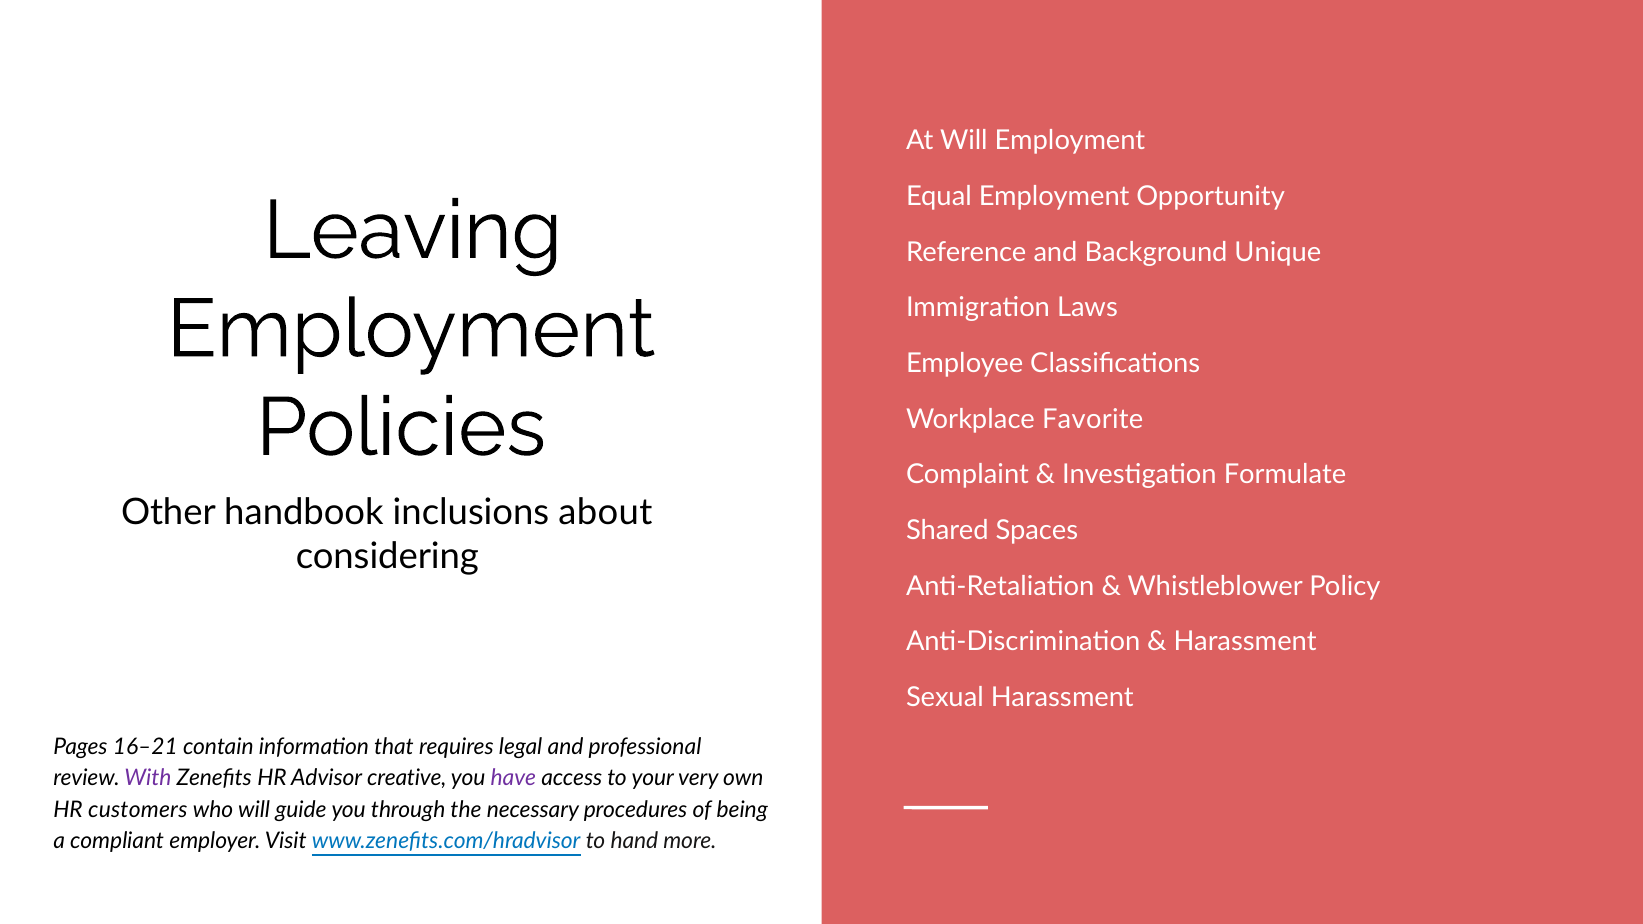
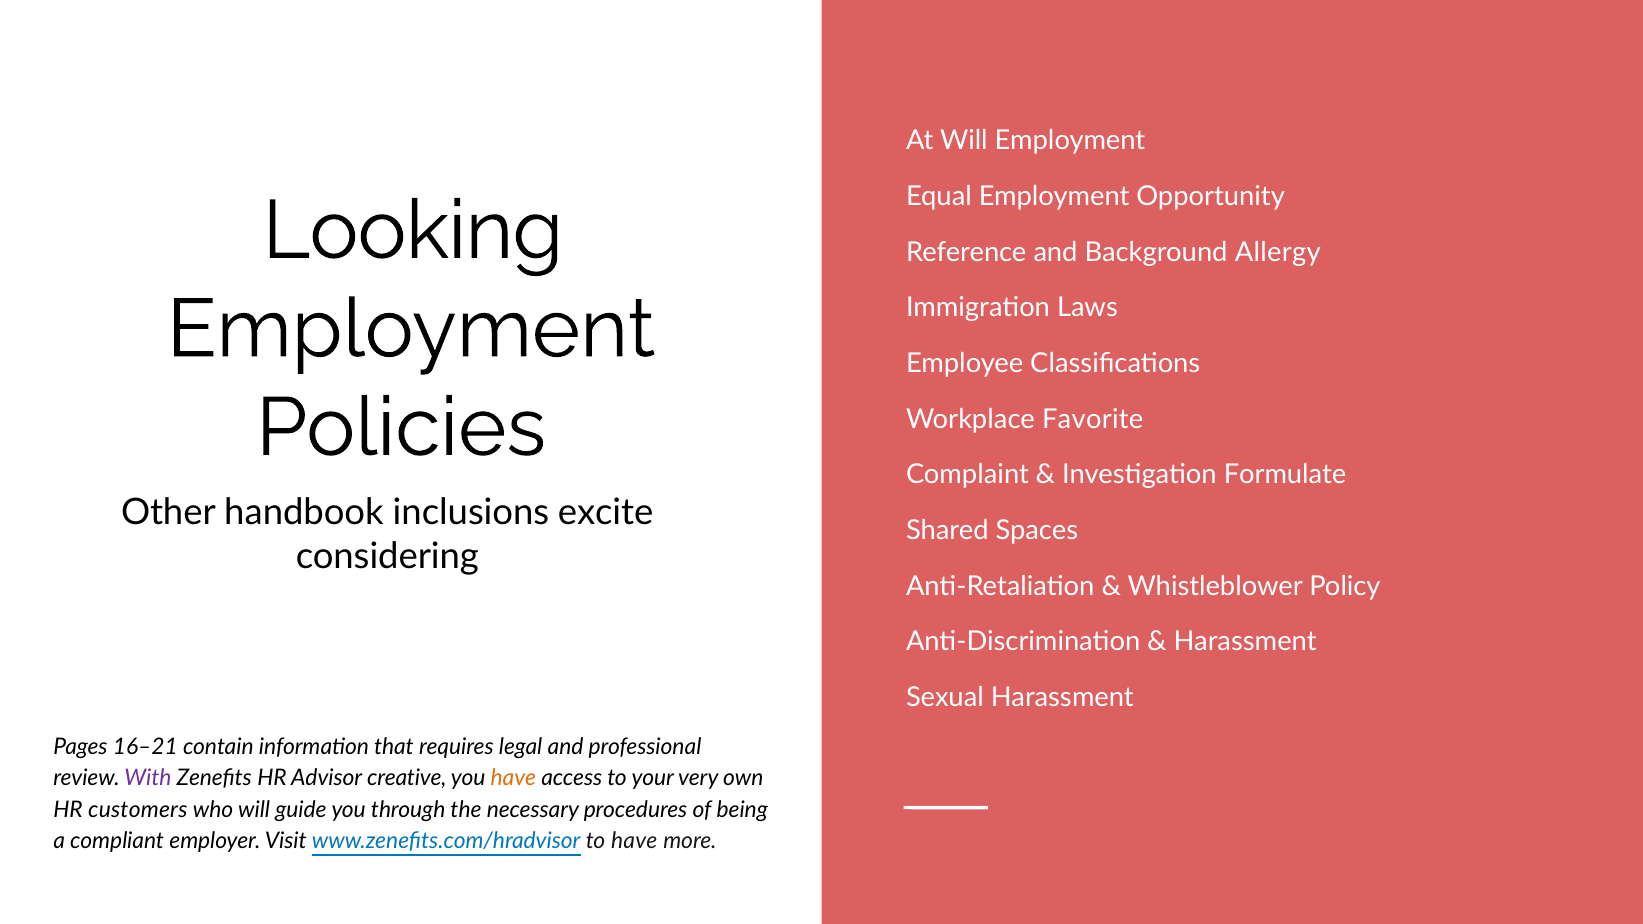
Leaving: Leaving -> Looking (413, 231)
Unique: Unique -> Allergy (1278, 252)
about: about -> excite (606, 513)
have colour: purple -> orange (513, 779)
to hand: hand -> have (634, 842)
